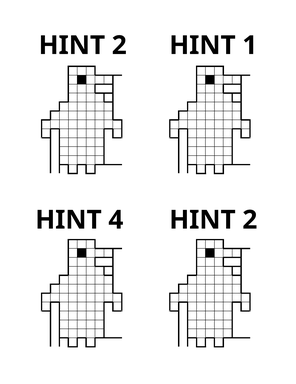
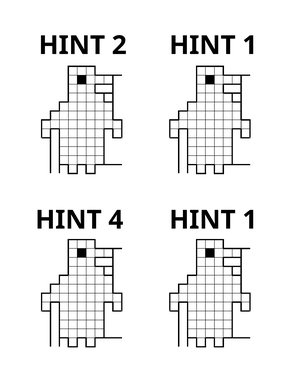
4 HINT 2: 2 -> 1 (250, 219)
